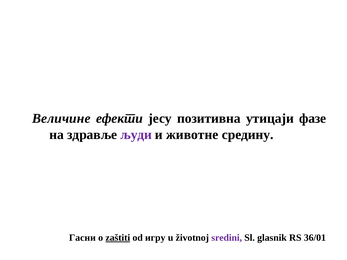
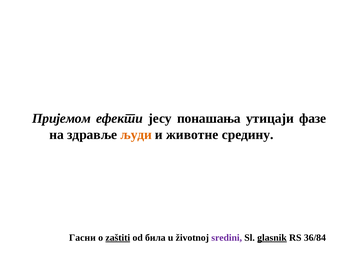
Величине: Величине -> Пријемом (61, 119)
позитивна: позитивна -> понашања (209, 119)
људи colour: purple -> orange (136, 135)
игру: игру -> била (155, 238)
glasnik underline: none -> present (272, 238)
36/01: 36/01 -> 36/84 (315, 238)
